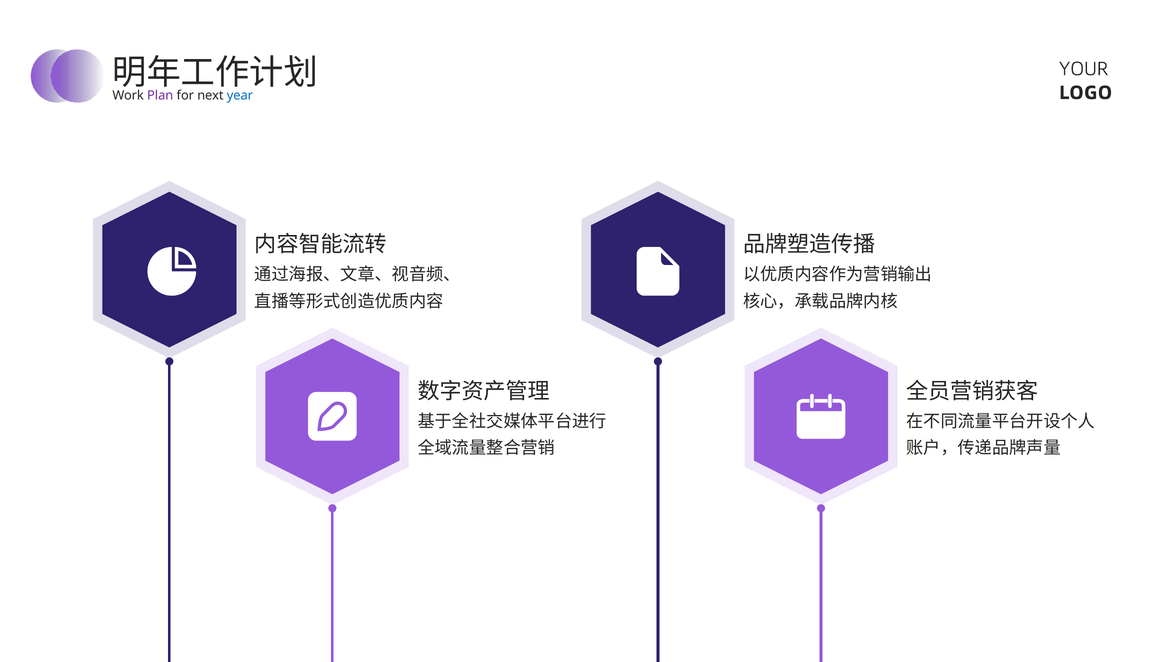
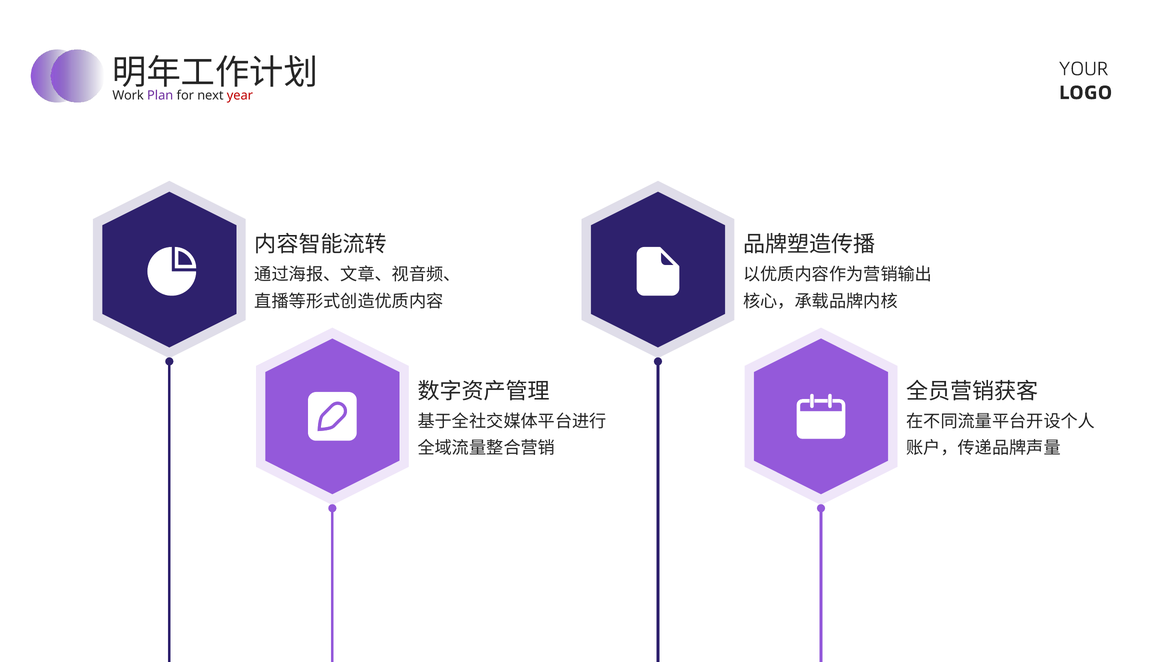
year colour: blue -> red (240, 96)
